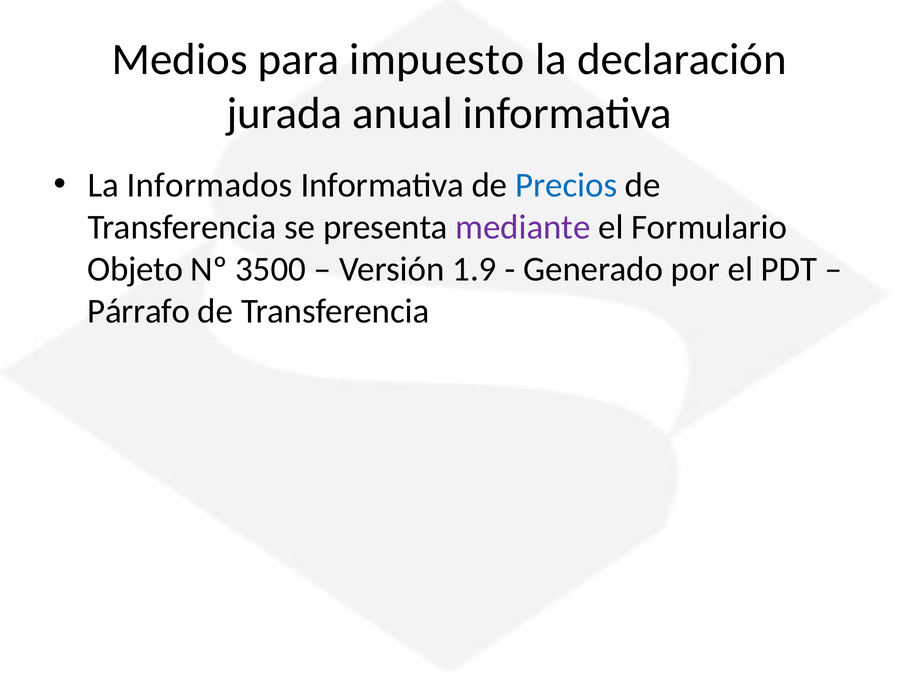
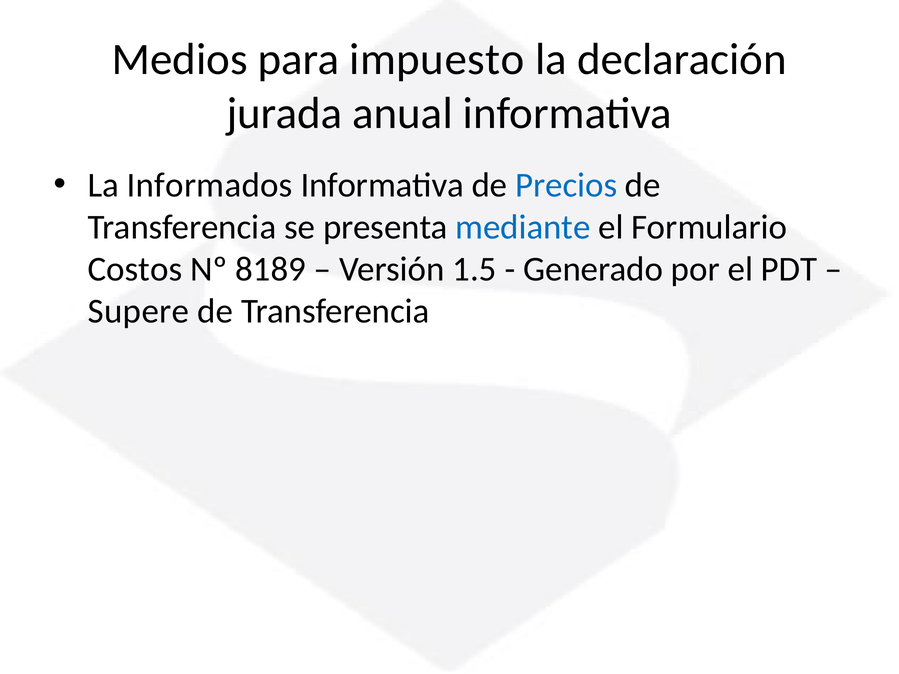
mediante colour: purple -> blue (523, 227)
Objeto: Objeto -> Costos (135, 269)
3500: 3500 -> 8189 (271, 269)
1.9: 1.9 -> 1.5 (475, 269)
Párrafo: Párrafo -> Supere (138, 311)
